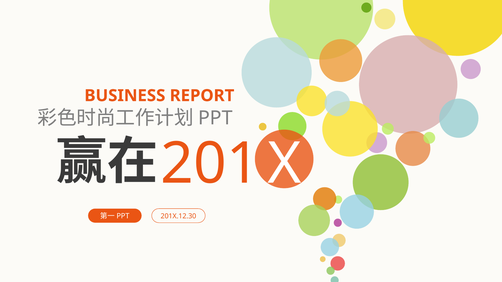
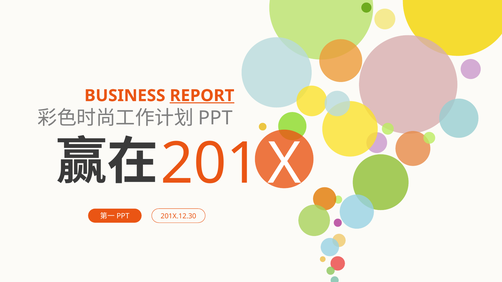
REPORT underline: none -> present (202, 96)
